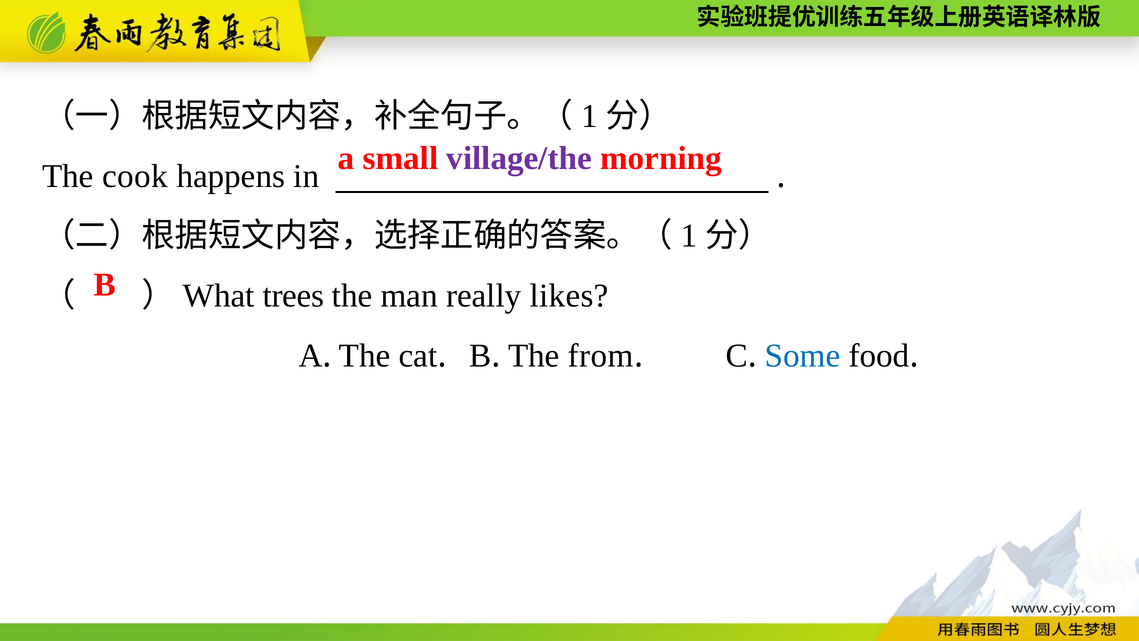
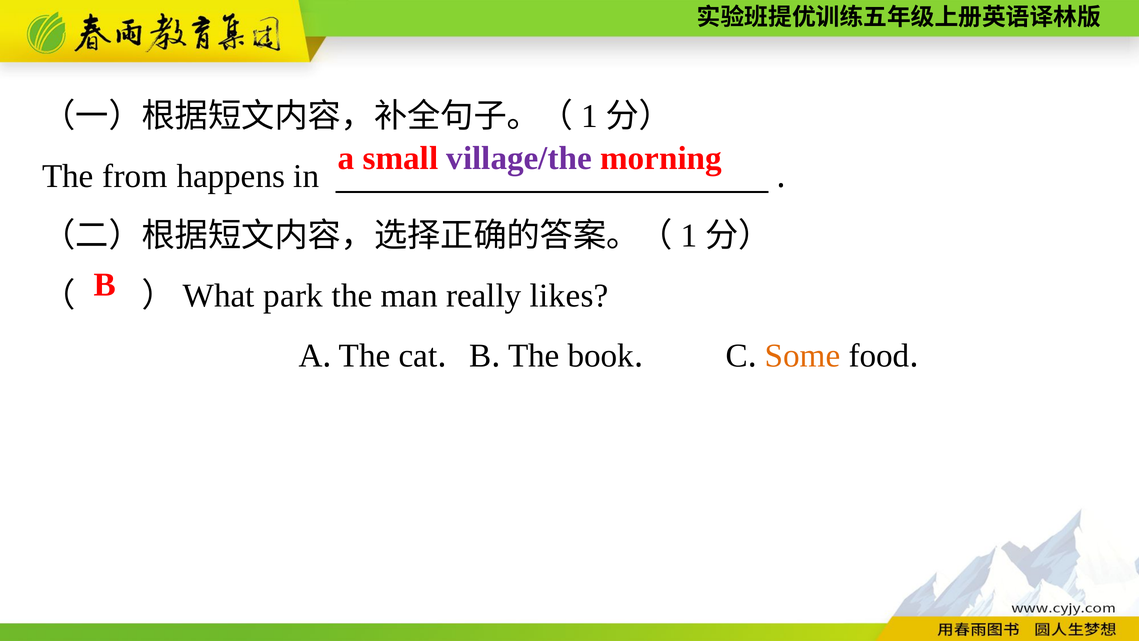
cook: cook -> from (135, 176)
trees: trees -> park (293, 296)
from: from -> book (601, 356)
Some colour: blue -> orange (803, 356)
